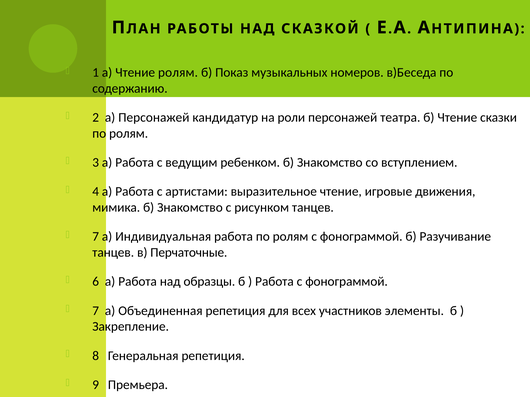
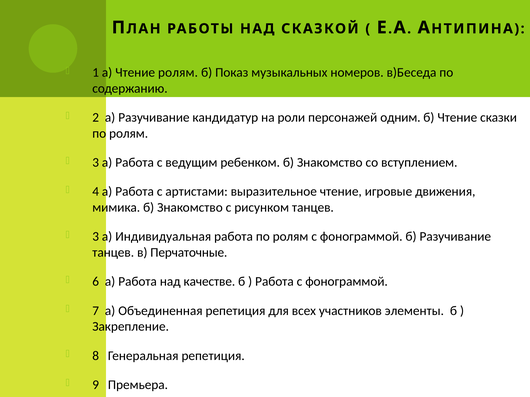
а Персонажей: Персонажей -> Разучивание (154, 118)
театра: театра -> одним (400, 118)
7: 7 -> 3 (96, 237)
образцы: образцы -> качестве (209, 282)
